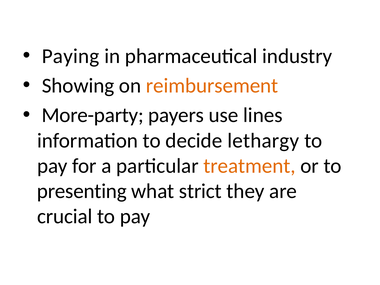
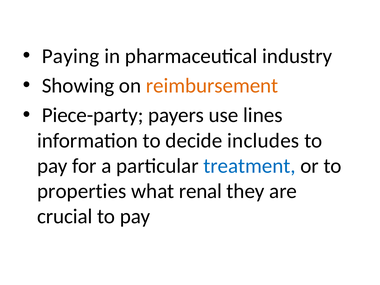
More-party: More-party -> Piece-party (93, 115)
lethargy: lethargy -> includes (263, 141)
treatment colour: orange -> blue (250, 166)
presenting: presenting -> properties (82, 191)
strict: strict -> renal (200, 191)
